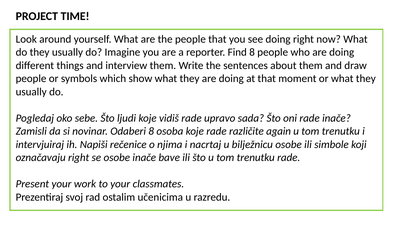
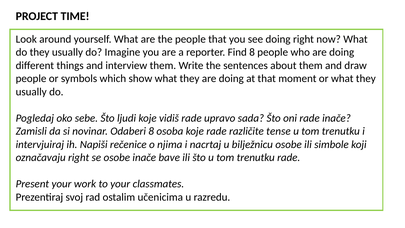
again: again -> tense (278, 131)
